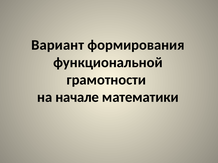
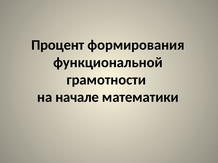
Вариант: Вариант -> Процент (58, 45)
